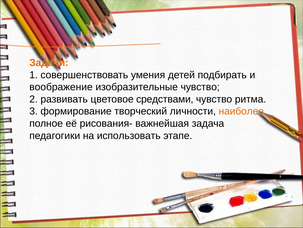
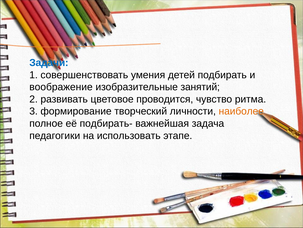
Задачи colour: orange -> blue (49, 63)
изобразительные чувство: чувство -> занятий (200, 87)
средствами: средствами -> проводится (165, 99)
рисования-: рисования- -> подбирать- (106, 123)
